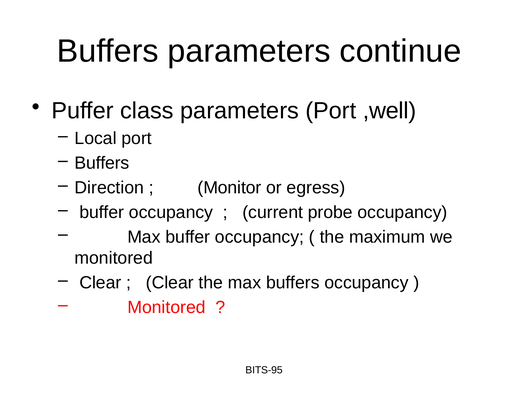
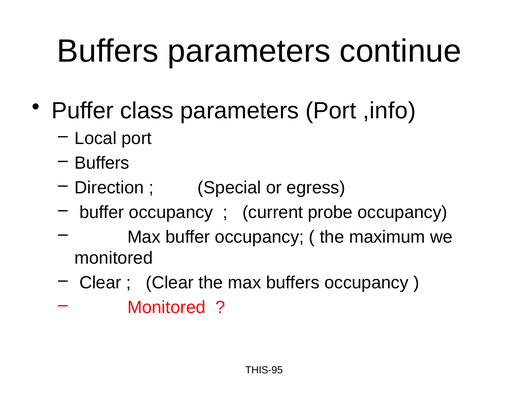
,well: ,well -> ,info (389, 111)
Monitor: Monitor -> Special (229, 188)
BITS-95: BITS-95 -> THIS-95 (264, 370)
